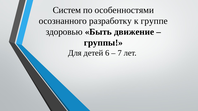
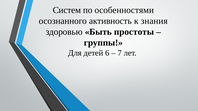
разработку: разработку -> активность (110, 21)
группе: группе -> знания (154, 21)
движение: движение -> простоты (134, 32)
